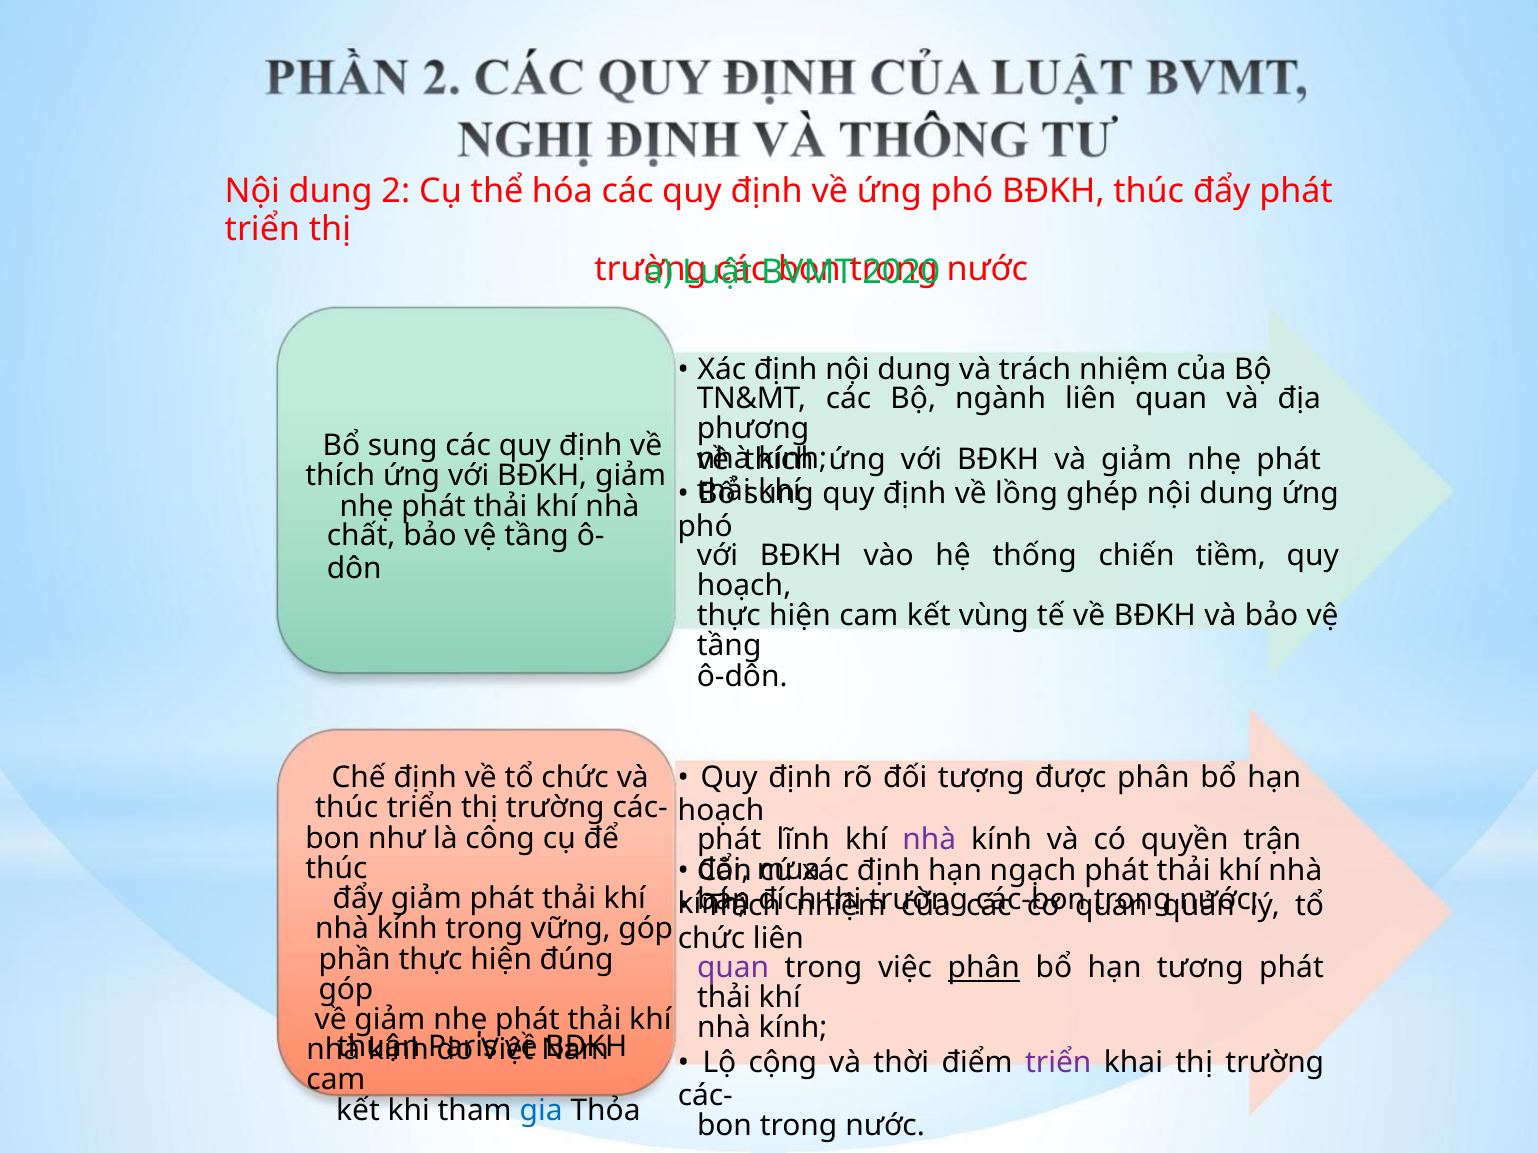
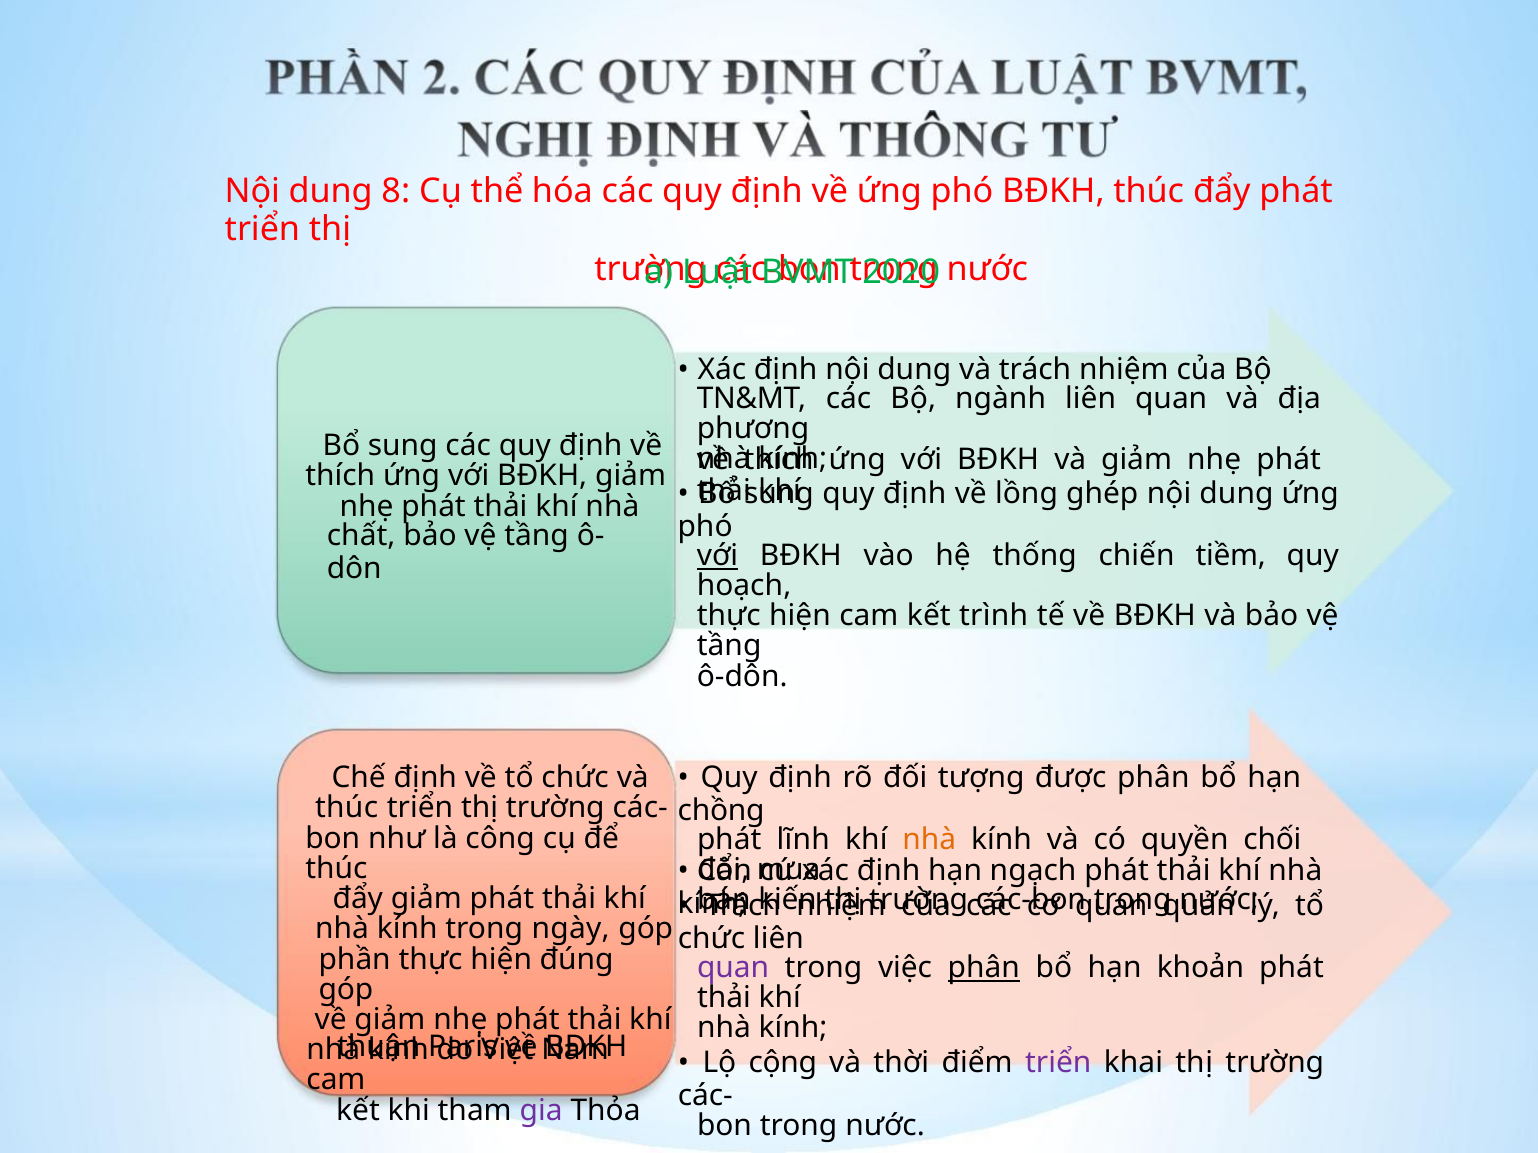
2: 2 -> 8 (396, 191)
với underline: none -> present (718, 556)
vùng: vùng -> trình (994, 616)
hoạch: hoạch -> chồng (721, 811)
nhà colour: purple -> orange (929, 840)
trận: trận -> chối (1272, 840)
đích: đích -> kiến (788, 900)
vững: vững -> ngày (571, 929)
tương: tương -> khoản (1200, 969)
gia colour: blue -> purple (541, 1111)
